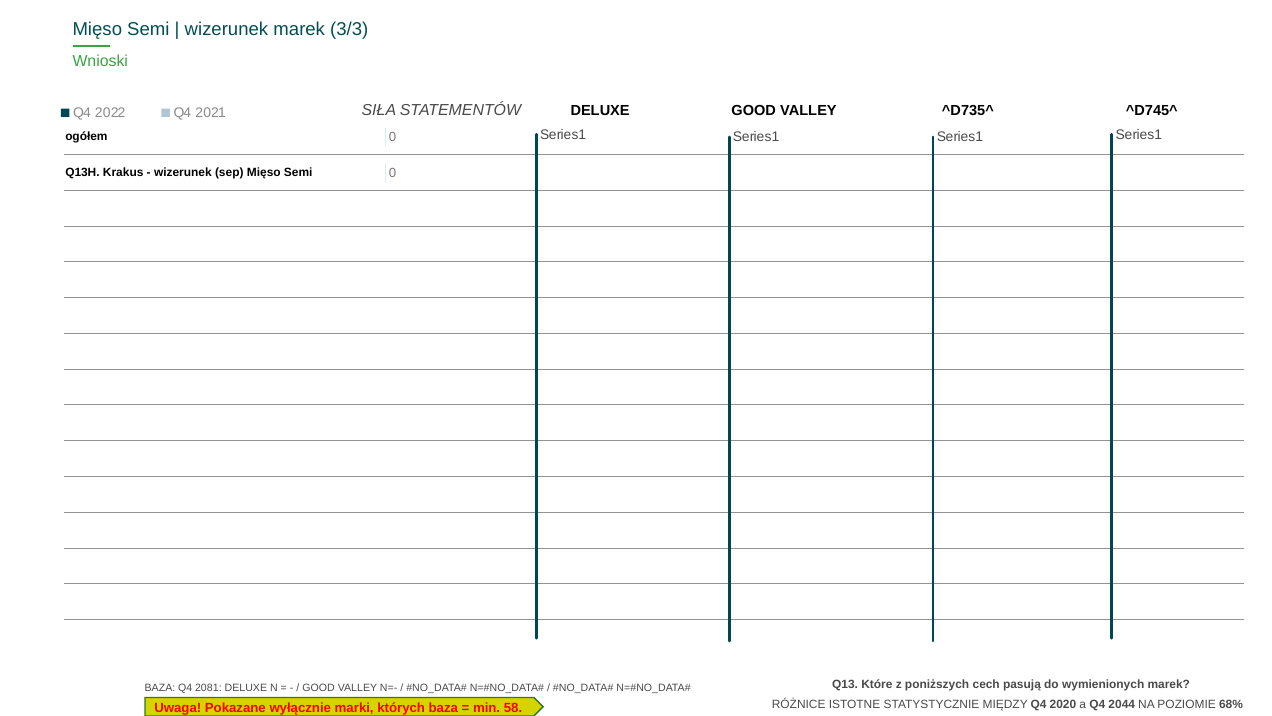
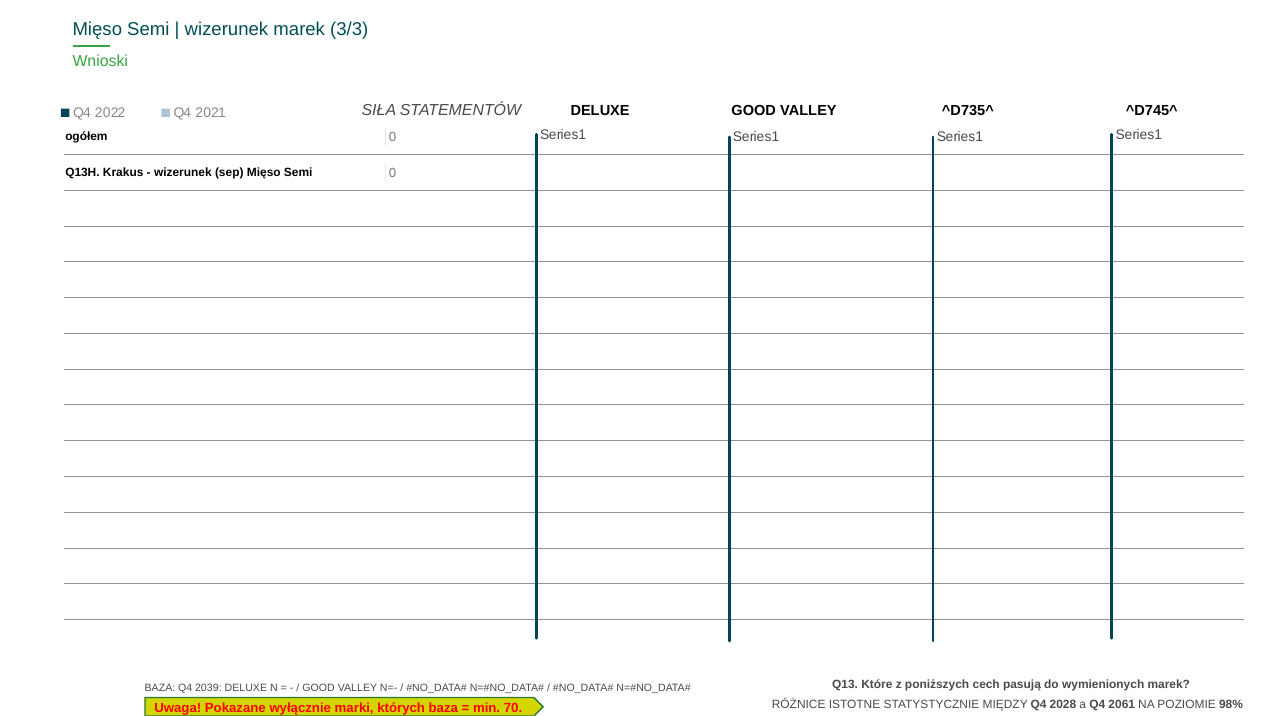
2081: 2081 -> 2039 (208, 688)
2020: 2020 -> 2028 (1063, 704)
2044: 2044 -> 2061 (1122, 704)
68%: 68% -> 98% (1231, 704)
58: 58 -> 70 (513, 707)
